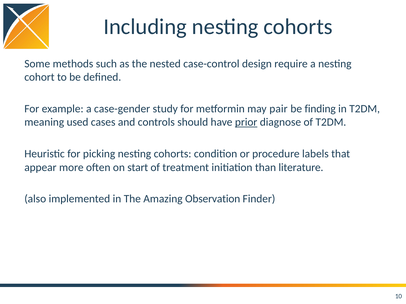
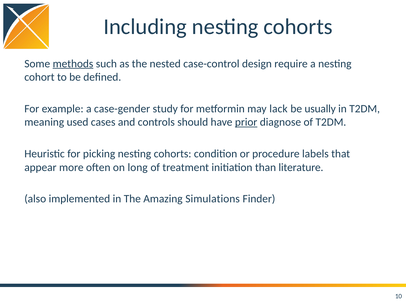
methods underline: none -> present (73, 64)
pair: pair -> lack (279, 109)
finding: finding -> usually (320, 109)
start: start -> long (138, 168)
Observation: Observation -> Simulations (213, 199)
